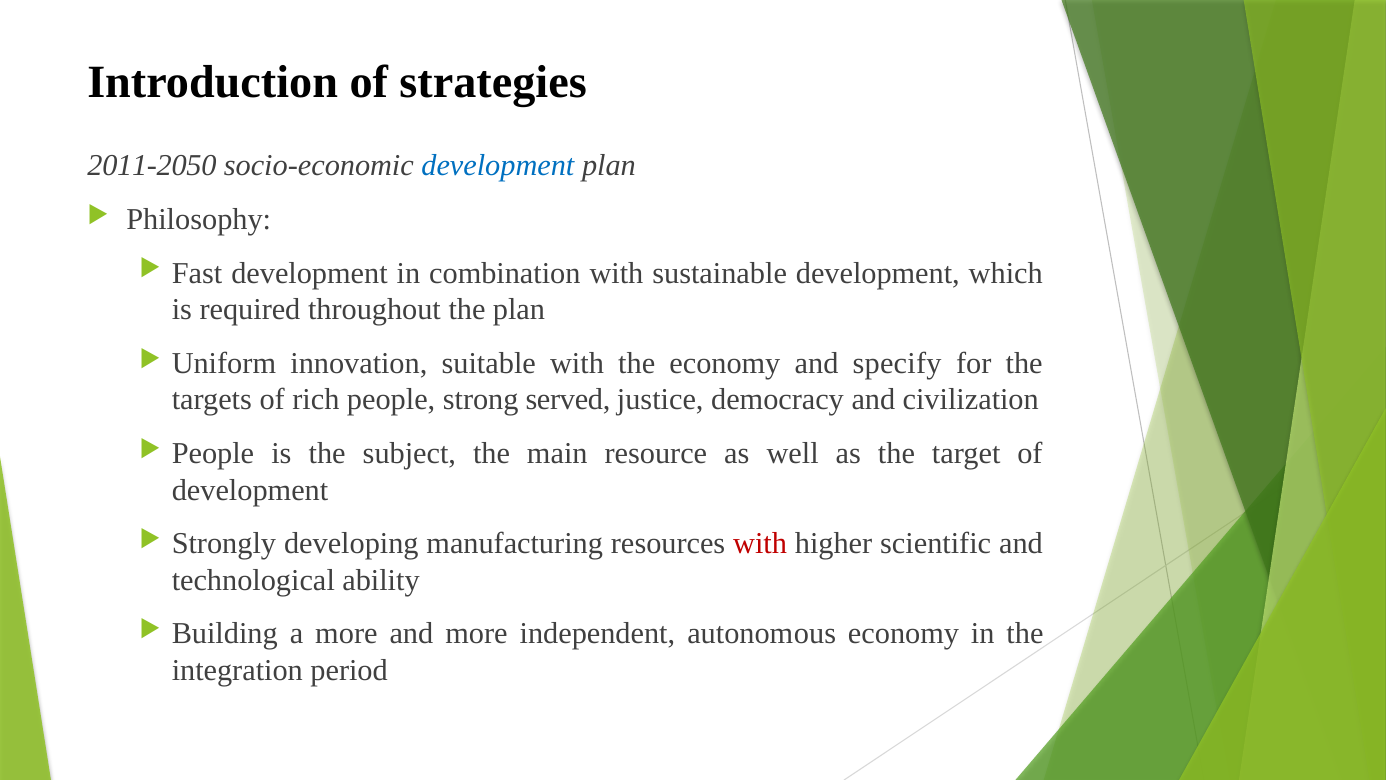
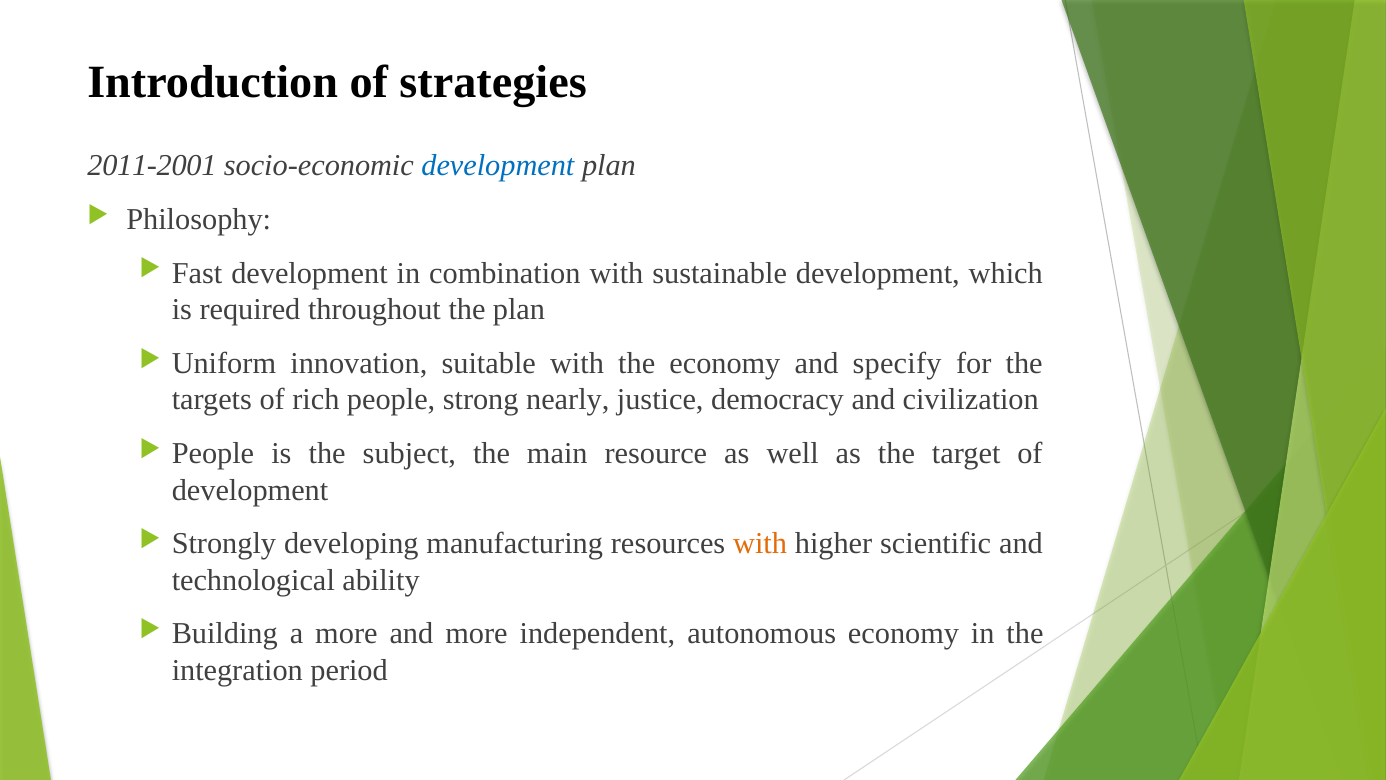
2011-2050: 2011-2050 -> 2011-2001 (152, 166)
served: served -> nearly (568, 400)
with colour: red -> orange (760, 544)
